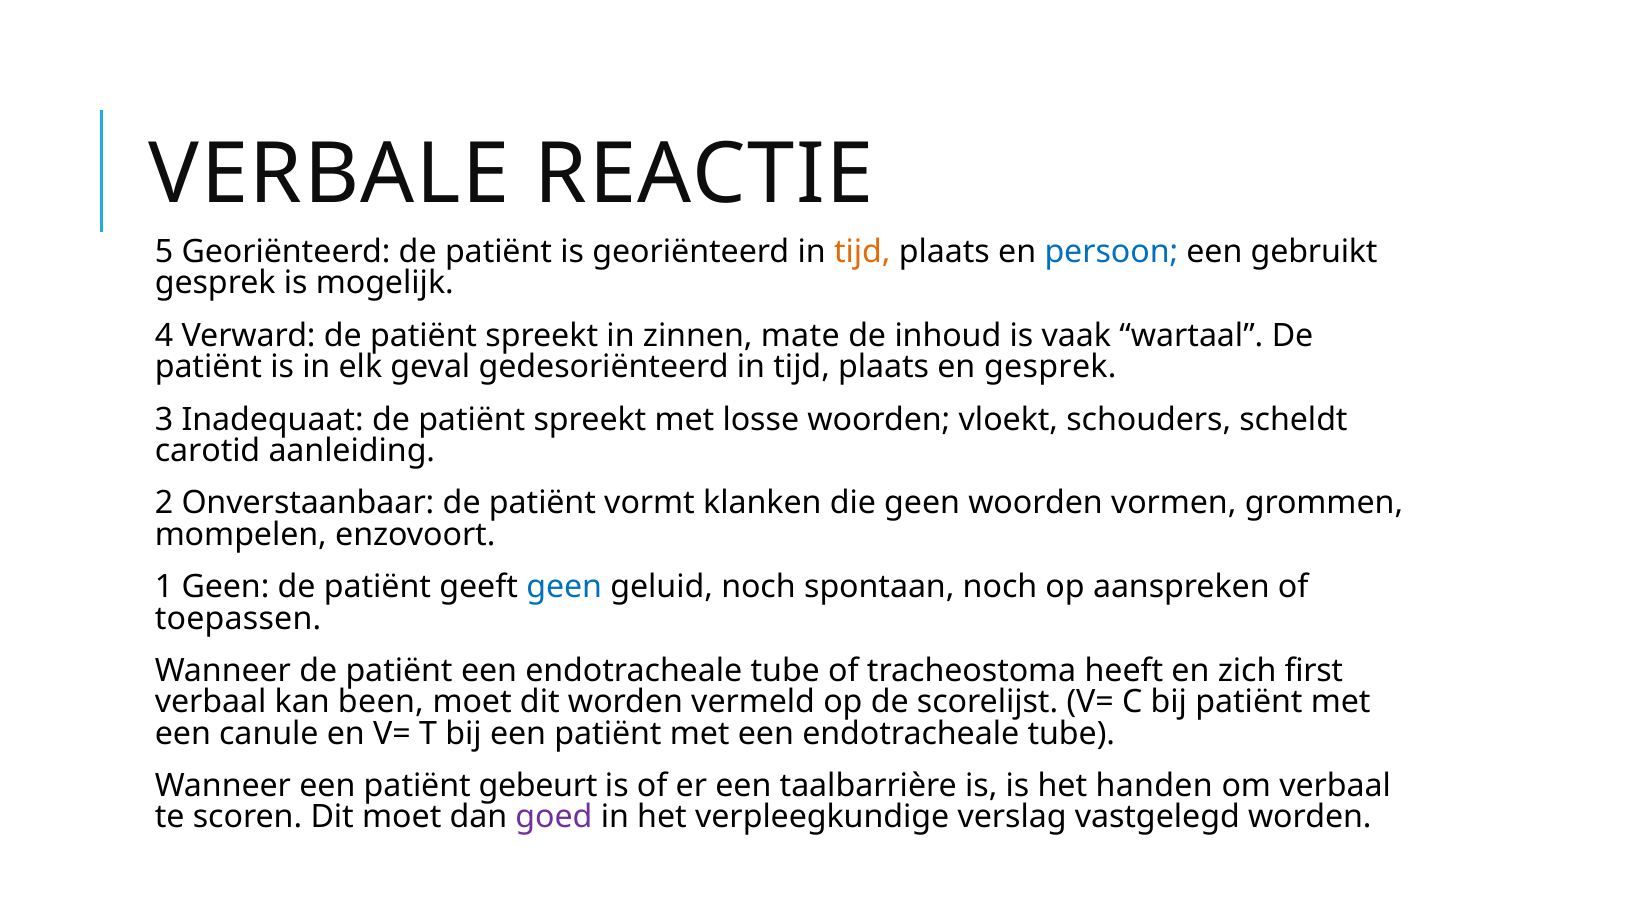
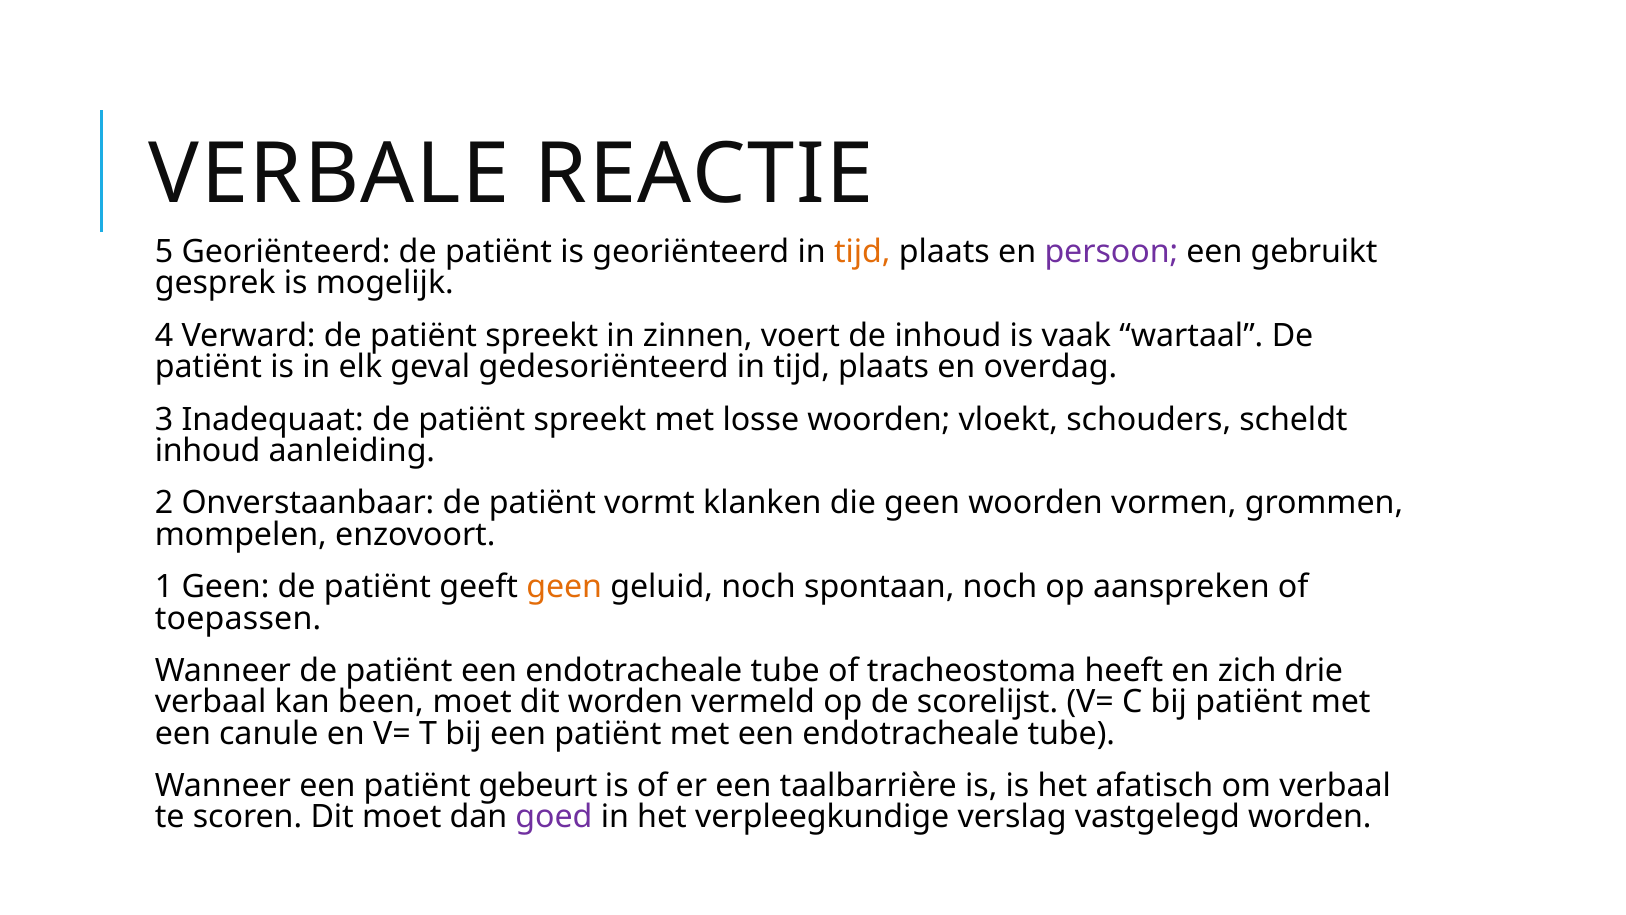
persoon colour: blue -> purple (1111, 252)
mate: mate -> voert (800, 336)
en gesprek: gesprek -> overdag (1050, 367)
carotid: carotid -> inhoud (208, 451)
geen colour: blue -> orange (564, 587)
first: first -> drie (1314, 671)
handen: handen -> afatisch (1154, 786)
